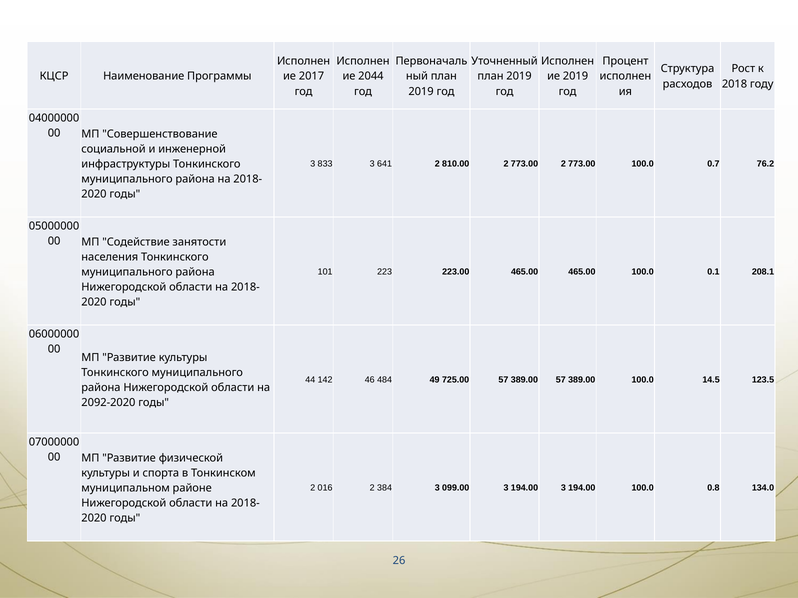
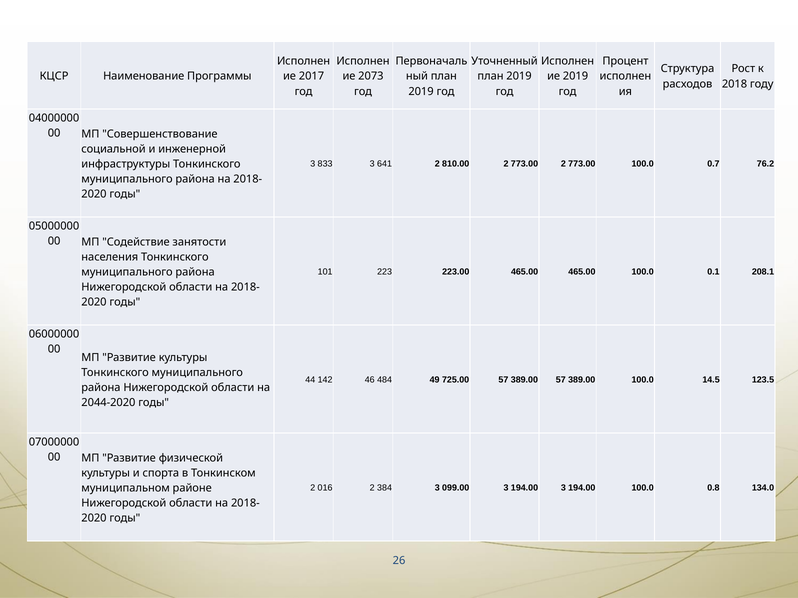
2044: 2044 -> 2073 (371, 76)
2092-2020: 2092-2020 -> 2044-2020 (108, 403)
